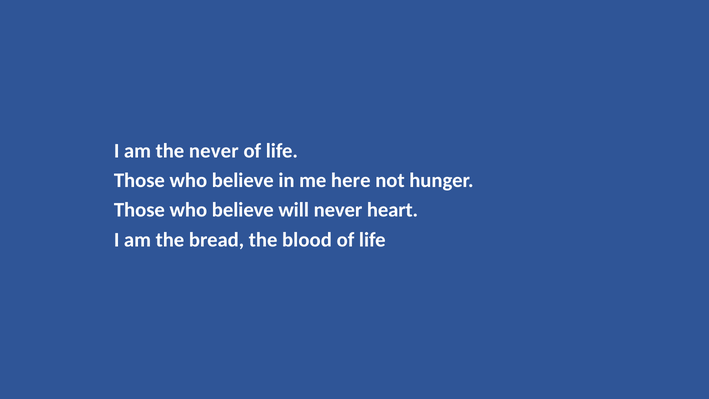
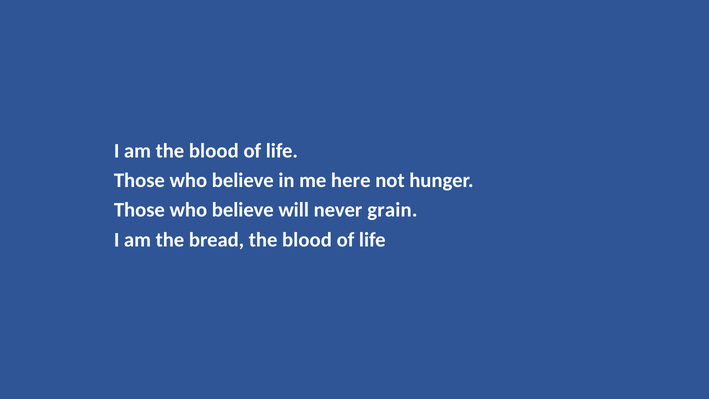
am the never: never -> blood (214, 151)
heart: heart -> grain (392, 210)
